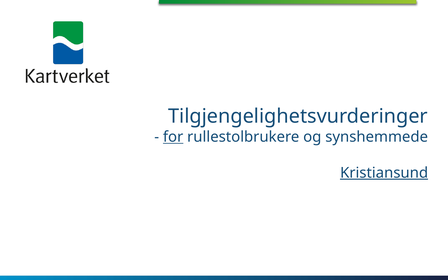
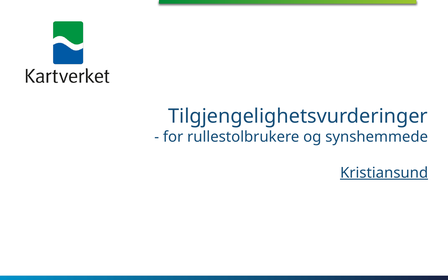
for underline: present -> none (173, 137)
